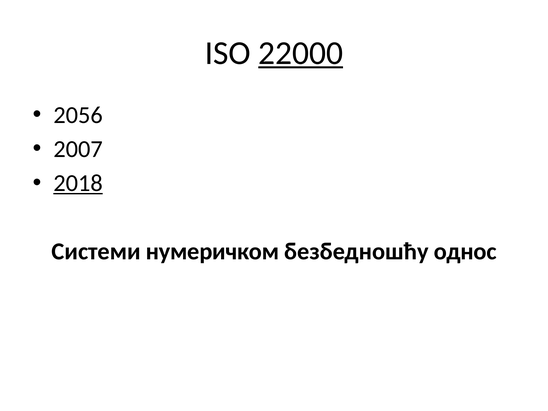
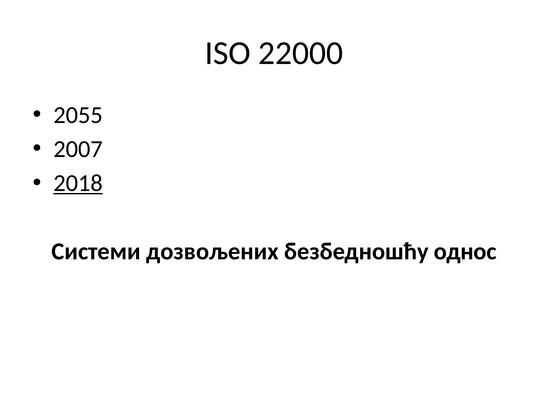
22000 underline: present -> none (301, 53)
2056: 2056 -> 2055 (78, 115)
нумеричком: нумеричком -> дозвољених (212, 252)
